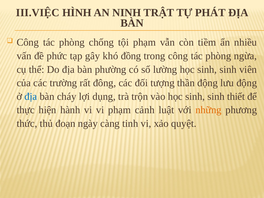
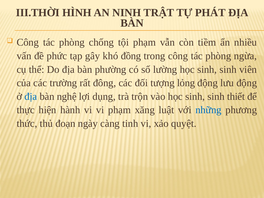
III.VIỆC: III.VIỆC -> III.THỜI (38, 13)
thần: thần -> lỏng (186, 83)
cháy: cháy -> nghệ (67, 96)
cảnh: cảnh -> xăng (145, 110)
những colour: orange -> blue (208, 110)
